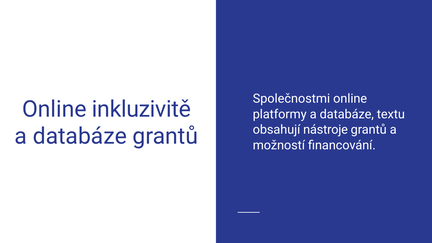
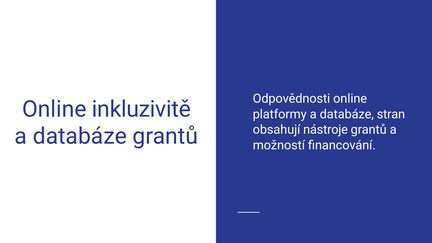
Společnostmi: Společnostmi -> Odpovědnosti (291, 99)
textu: textu -> stran (391, 114)
